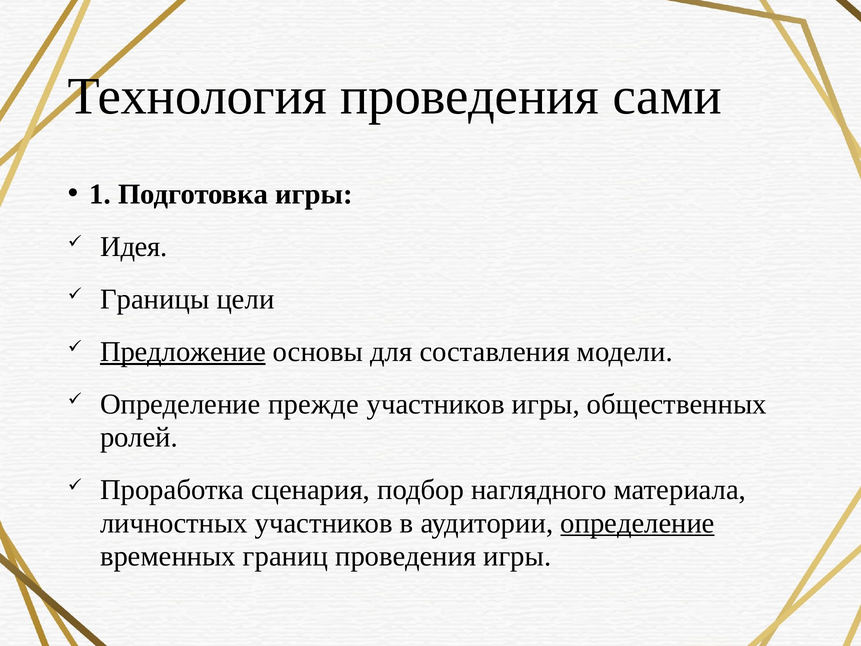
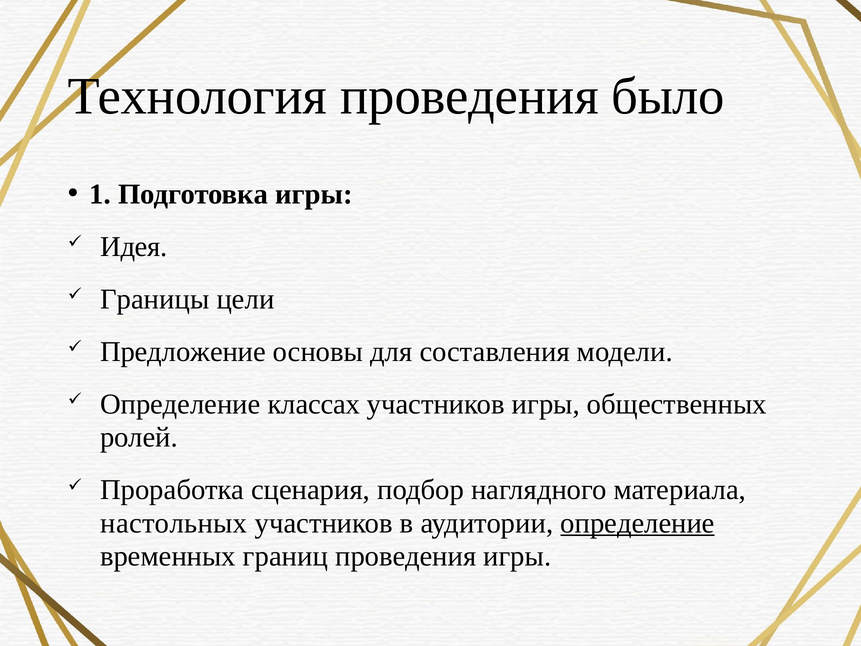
сами: сами -> было (668, 96)
Предложение underline: present -> none (183, 352)
прежде: прежде -> классах (314, 404)
личностных: личностных -> настольных (174, 523)
